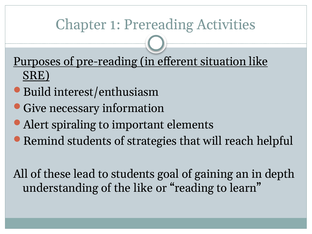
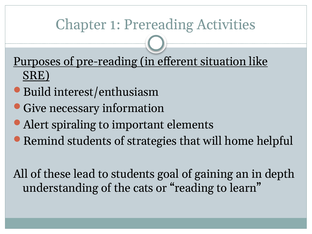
reach: reach -> home (239, 141)
the like: like -> cats (143, 188)
